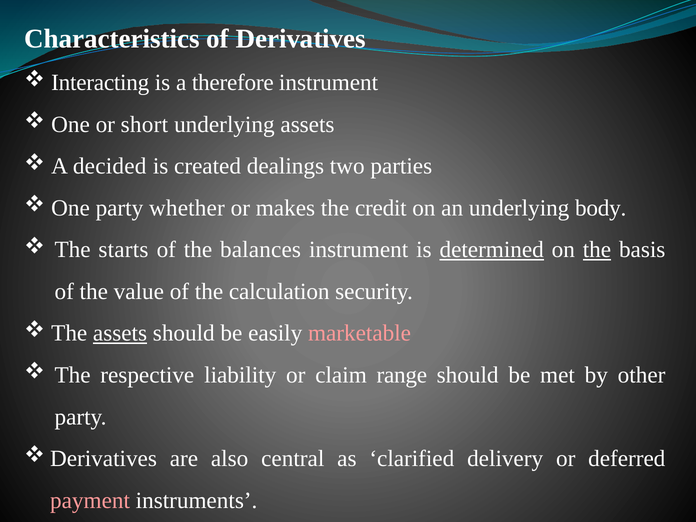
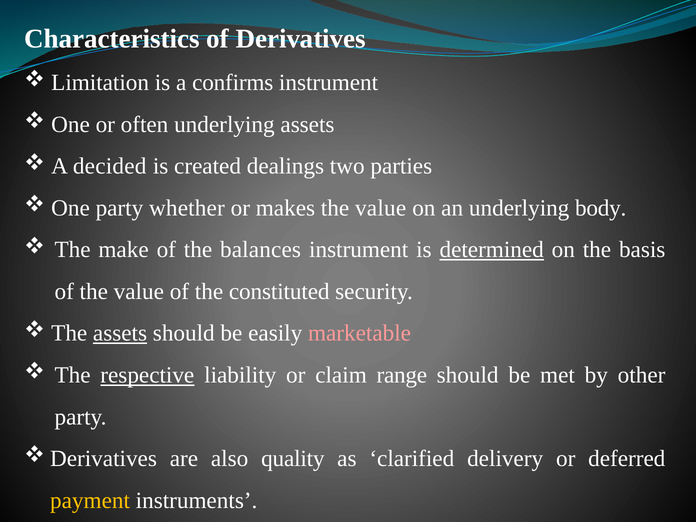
Interacting: Interacting -> Limitation (100, 83)
therefore: therefore -> confirms (233, 83)
short: short -> often (145, 125)
makes the credit: credit -> value (381, 208)
starts: starts -> make (124, 250)
the underline: present -> none (597, 250)
calculation: calculation -> constituted (279, 292)
respective underline: none -> present (147, 375)
central: central -> quality (293, 459)
payment colour: pink -> yellow (90, 500)
